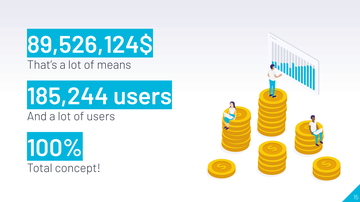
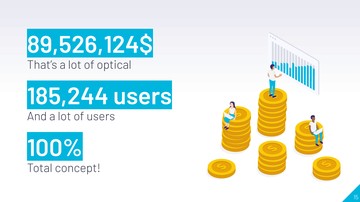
means: means -> optical (114, 65)
